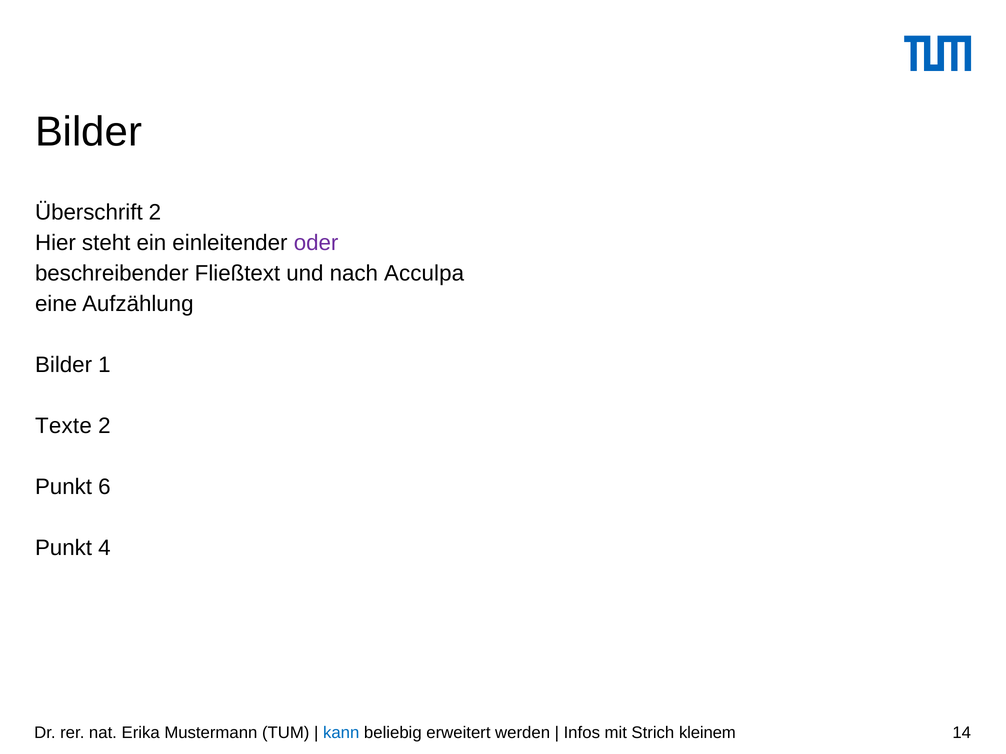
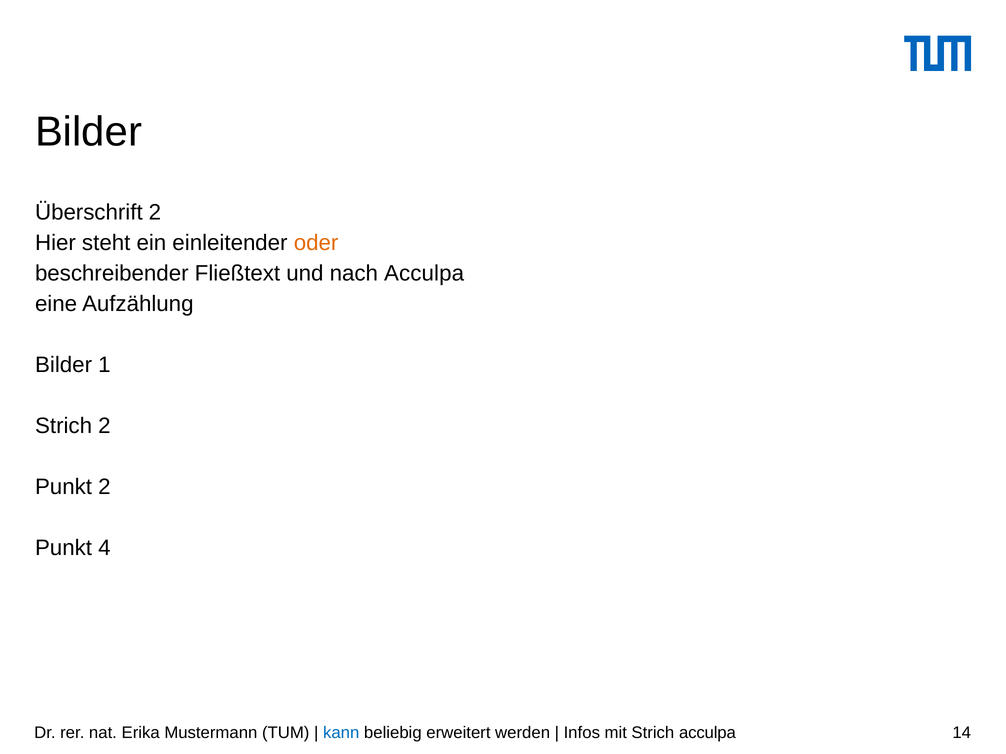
oder colour: purple -> orange (316, 243)
Texte: Texte -> Strich (64, 426)
Punkt 6: 6 -> 2 (104, 487)
Strich kleinem: kleinem -> acculpa (707, 733)
